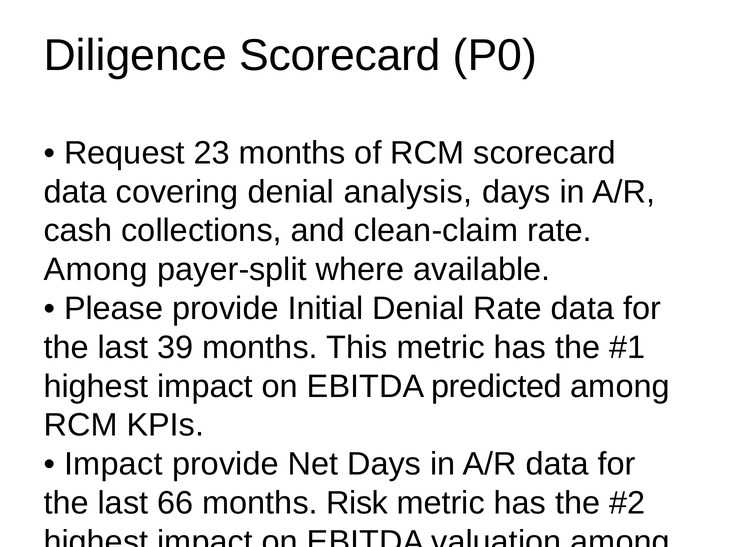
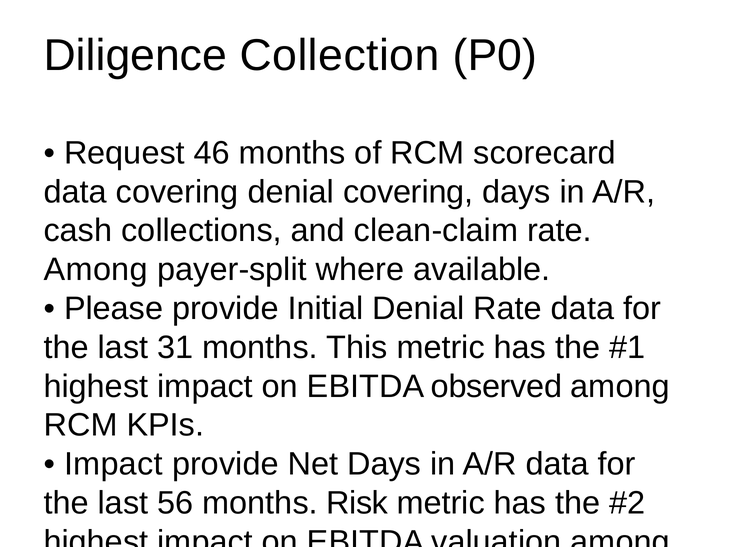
Diligence Scorecard: Scorecard -> Collection (340, 55)
23: 23 -> 46 (212, 153)
denial analysis: analysis -> covering (408, 192)
39: 39 -> 31 (175, 348)
predicted: predicted -> observed (497, 387)
66: 66 -> 56 (175, 504)
